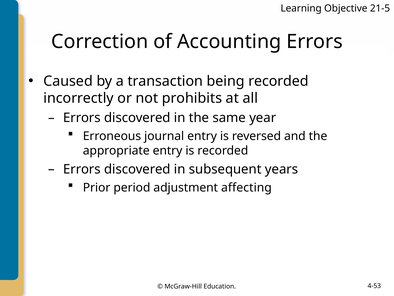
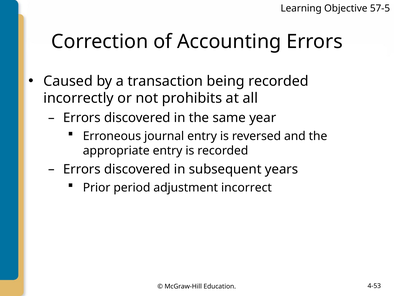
21-5: 21-5 -> 57-5 (380, 8)
affecting: affecting -> incorrect (246, 187)
